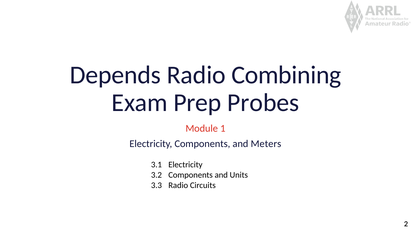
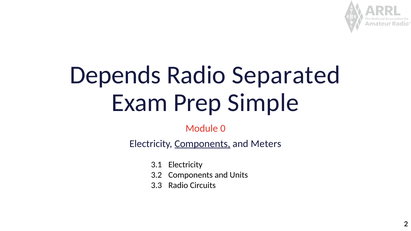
Combining: Combining -> Separated (286, 75)
Probes: Probes -> Simple (263, 103)
1: 1 -> 0 (223, 128)
Components underline: none -> present (202, 144)
